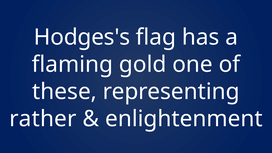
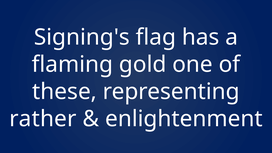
Hodges's: Hodges's -> Signing's (82, 37)
